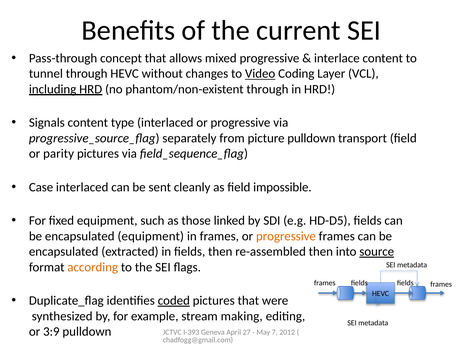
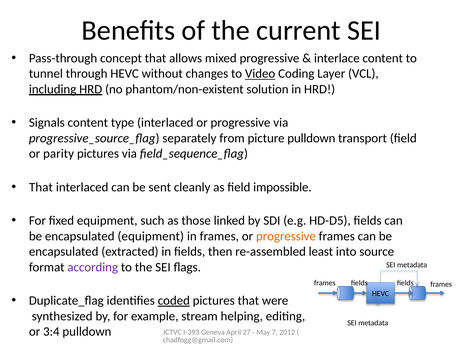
phantom/non-existent through: through -> solution (268, 89)
Case: Case -> That (41, 187)
re-assembled then: then -> least (321, 251)
source underline: present -> none (377, 251)
according colour: orange -> purple (93, 267)
making: making -> helping (242, 315)
3:9: 3:9 -> 3:4 (51, 331)
